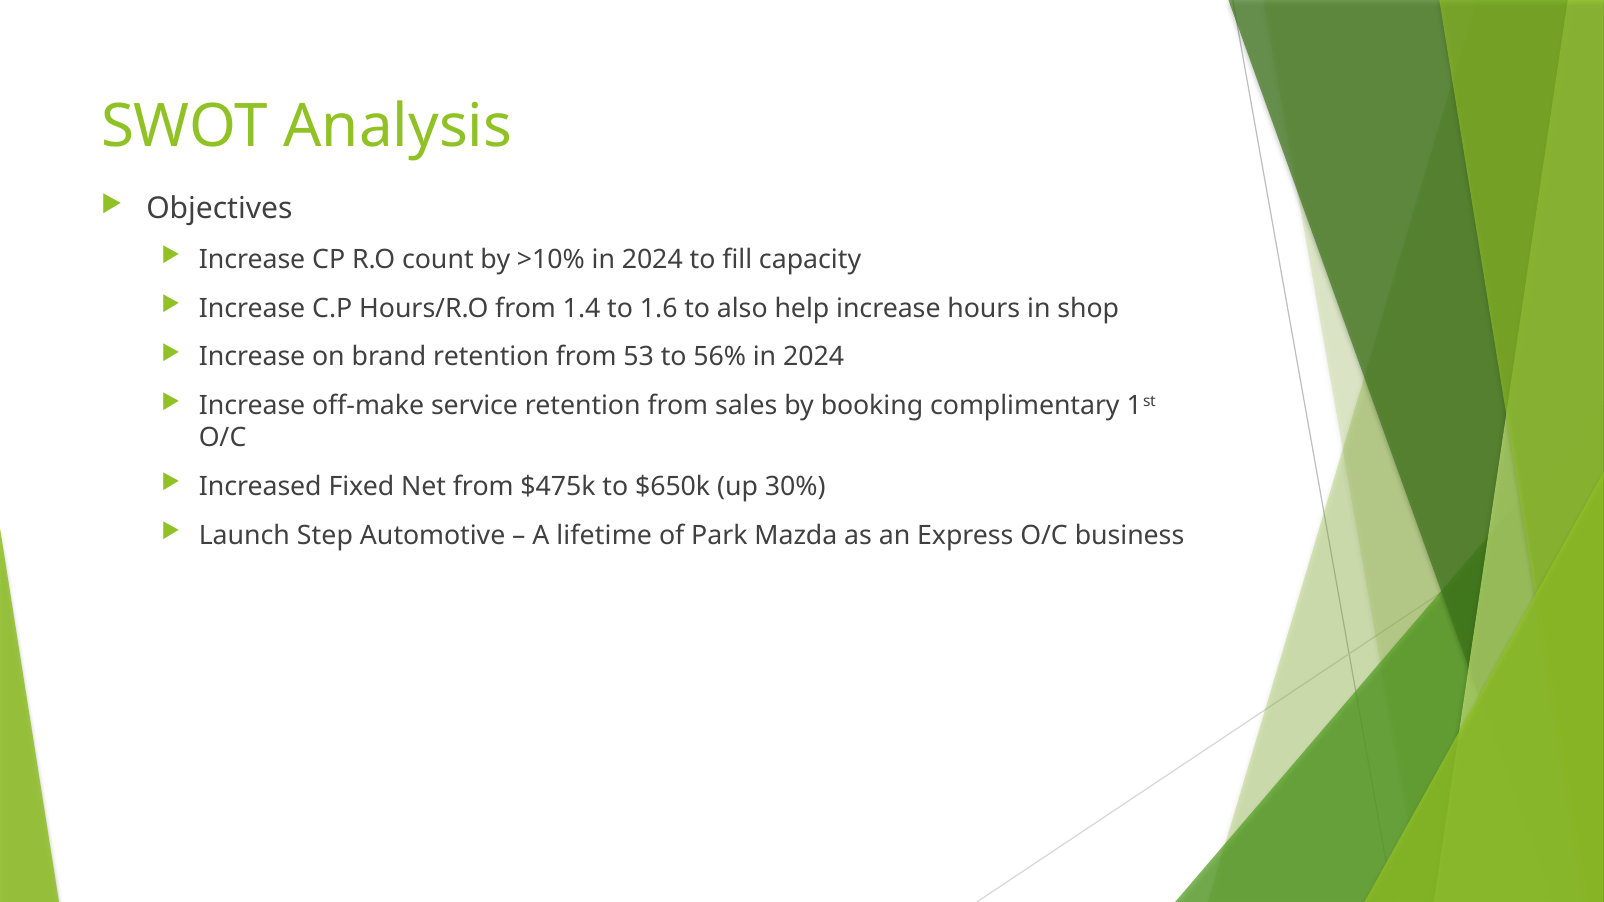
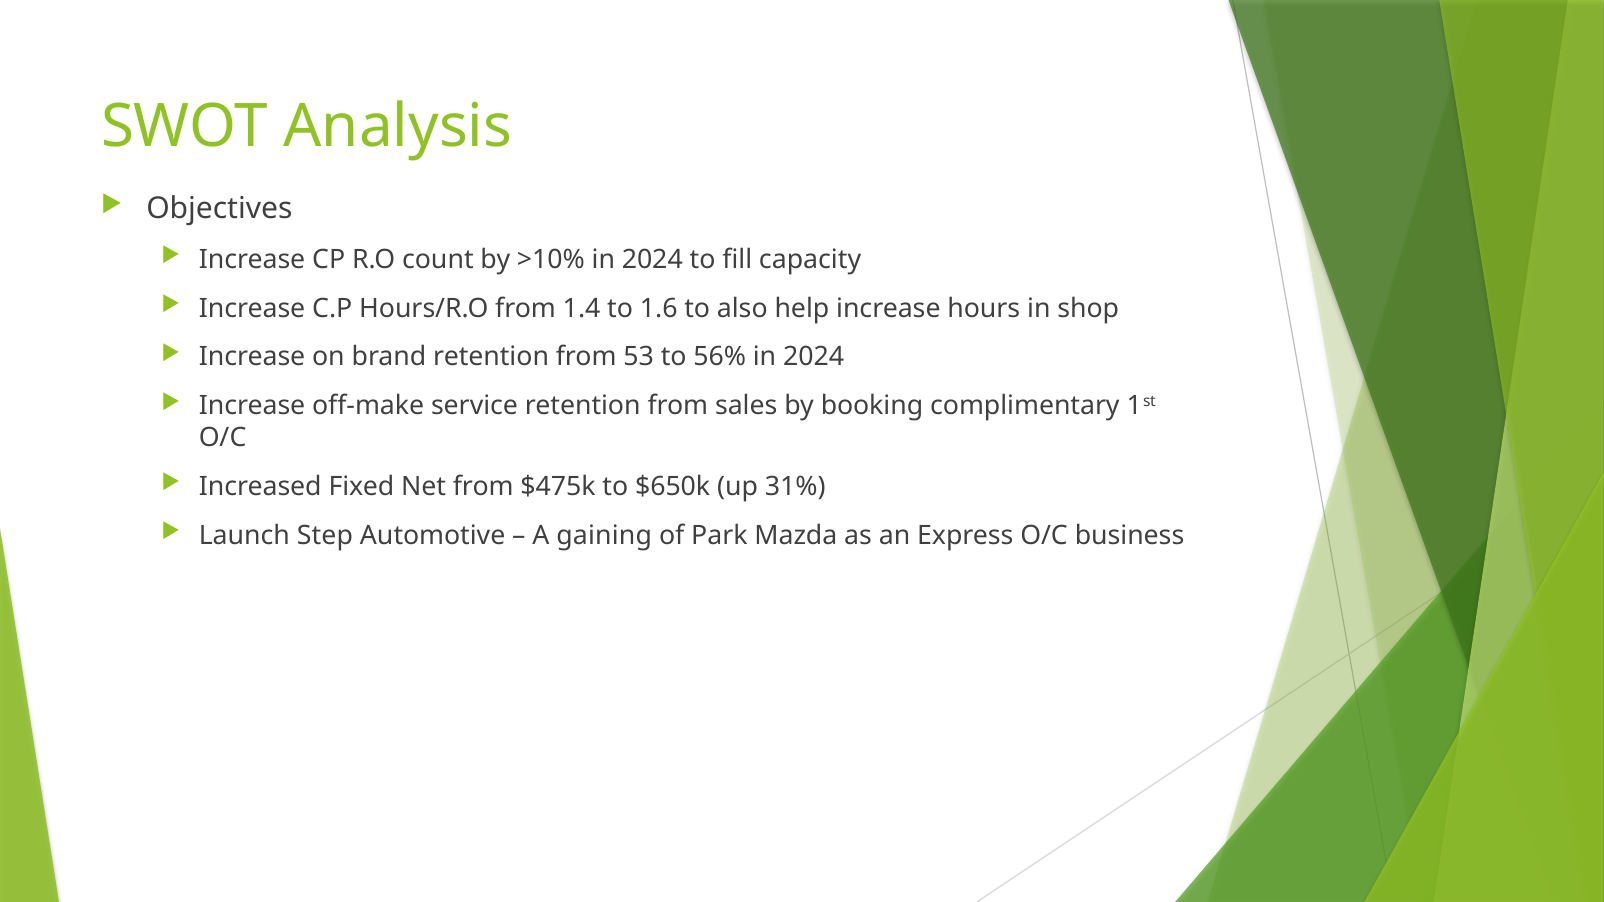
30%: 30% -> 31% (795, 487)
lifetime: lifetime -> gaining (604, 536)
